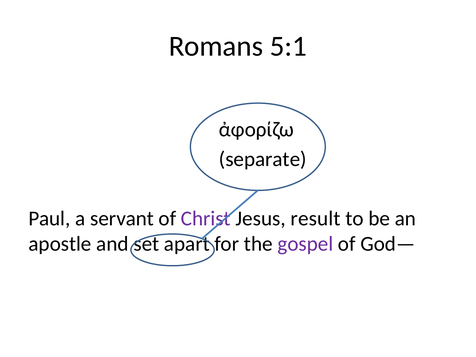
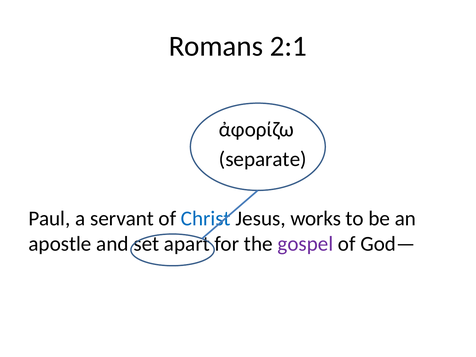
5:1: 5:1 -> 2:1 (288, 46)
Christ colour: purple -> blue (206, 218)
result: result -> works (316, 218)
